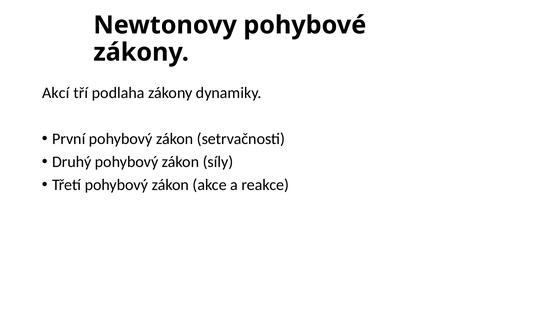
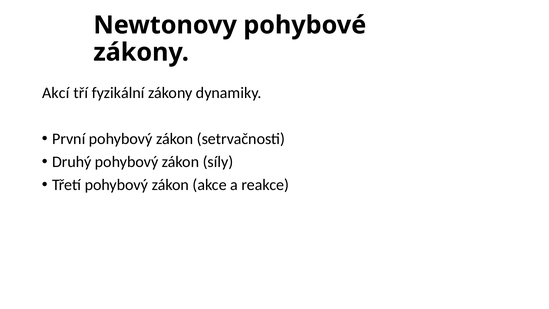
podlaha: podlaha -> fyzikální (118, 93)
